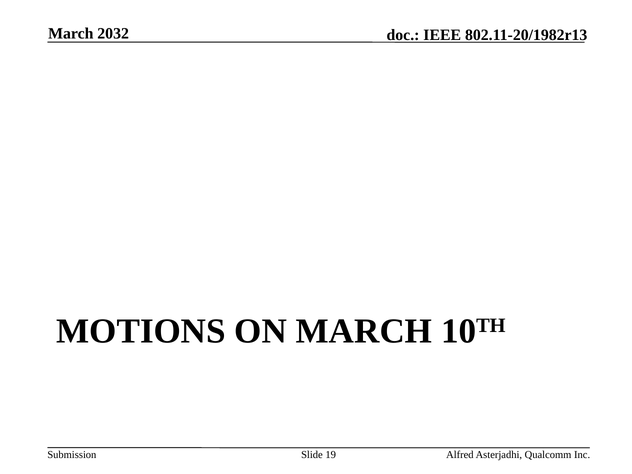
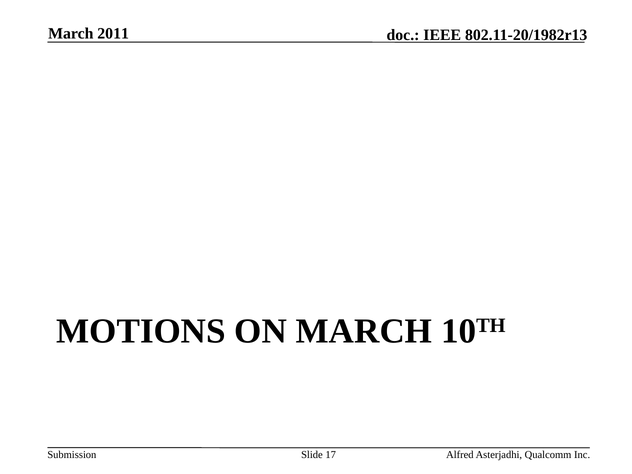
2032: 2032 -> 2011 (113, 34)
19: 19 -> 17 (331, 455)
